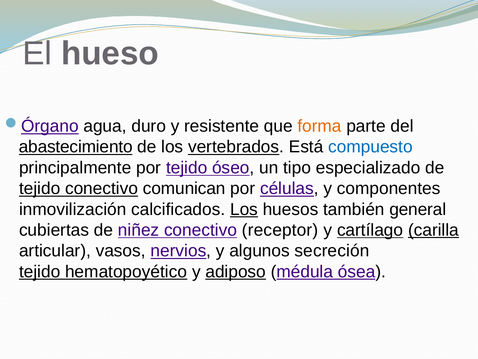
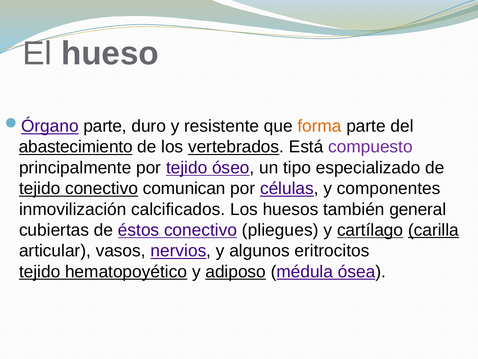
agua: agua -> parte (105, 126)
compuesto colour: blue -> purple (370, 147)
Los underline: present -> none (244, 209)
niñez: niñez -> éstos (139, 230)
receptor: receptor -> pliegues (280, 230)
secreción: secreción -> eritrocitos (332, 251)
